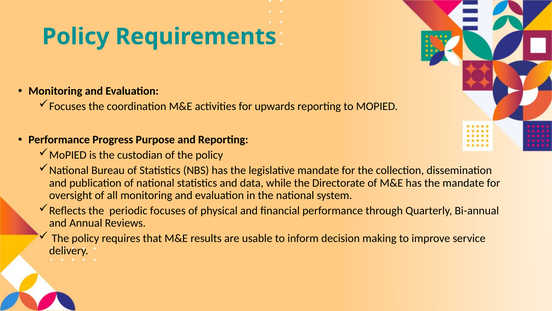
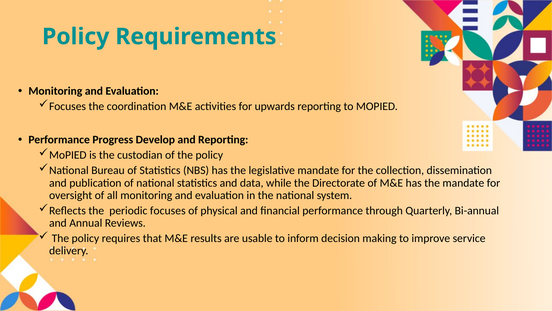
Purpose: Purpose -> Develop (155, 140)
